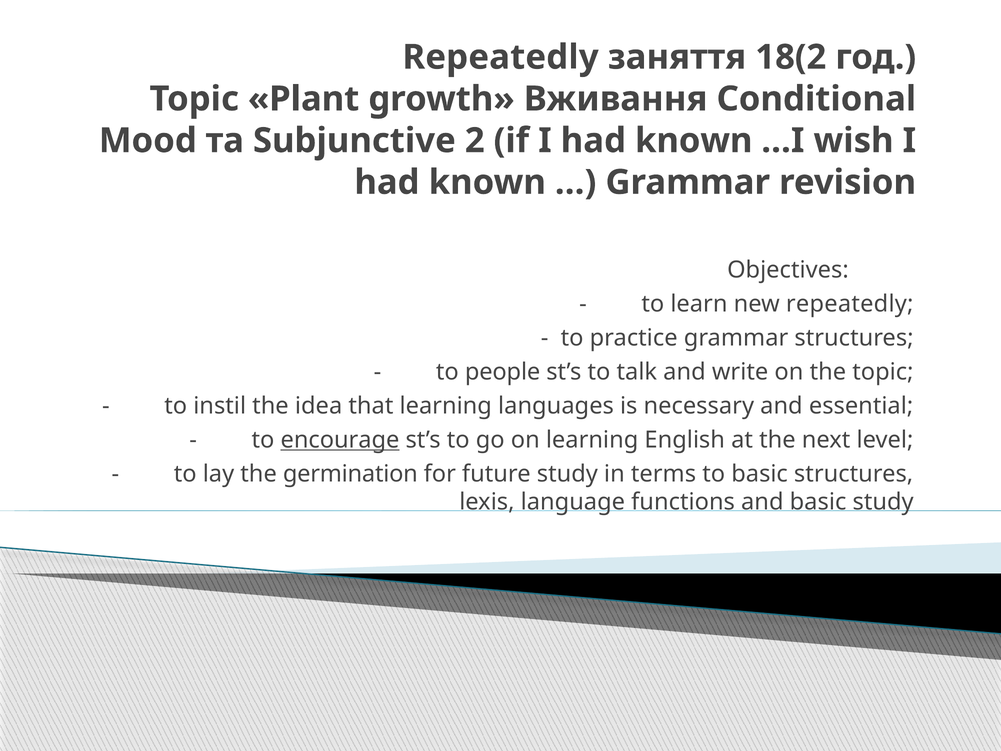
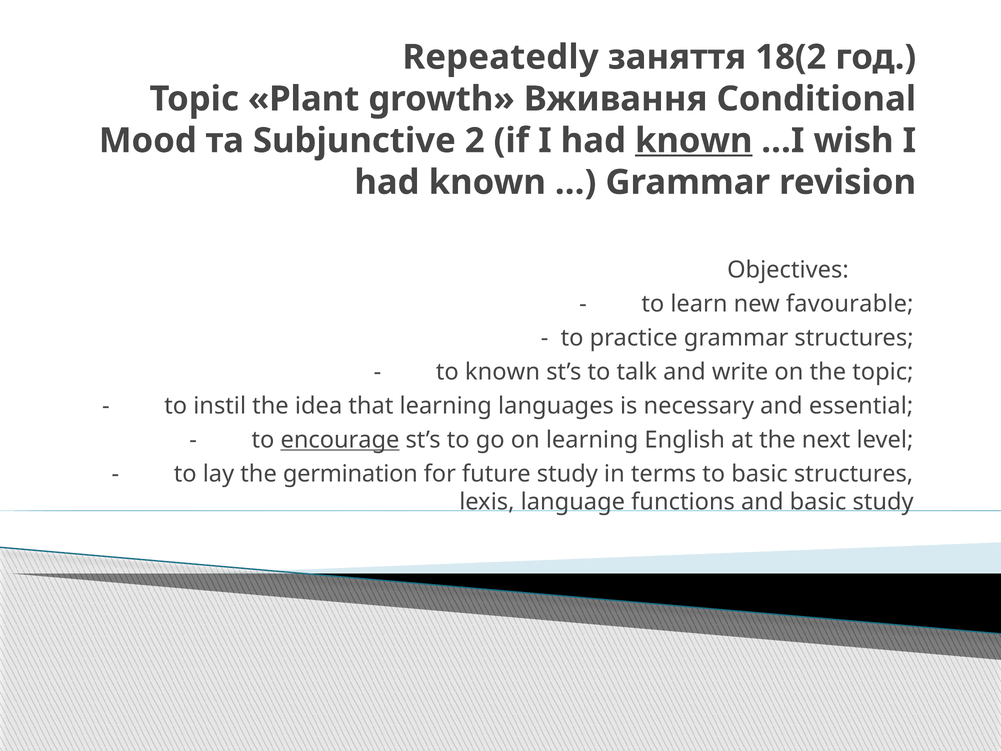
known underline: none -> present (694, 141)
new repeatedly: repeatedly -> favourable (850, 304)
to people: people -> known (502, 372)
